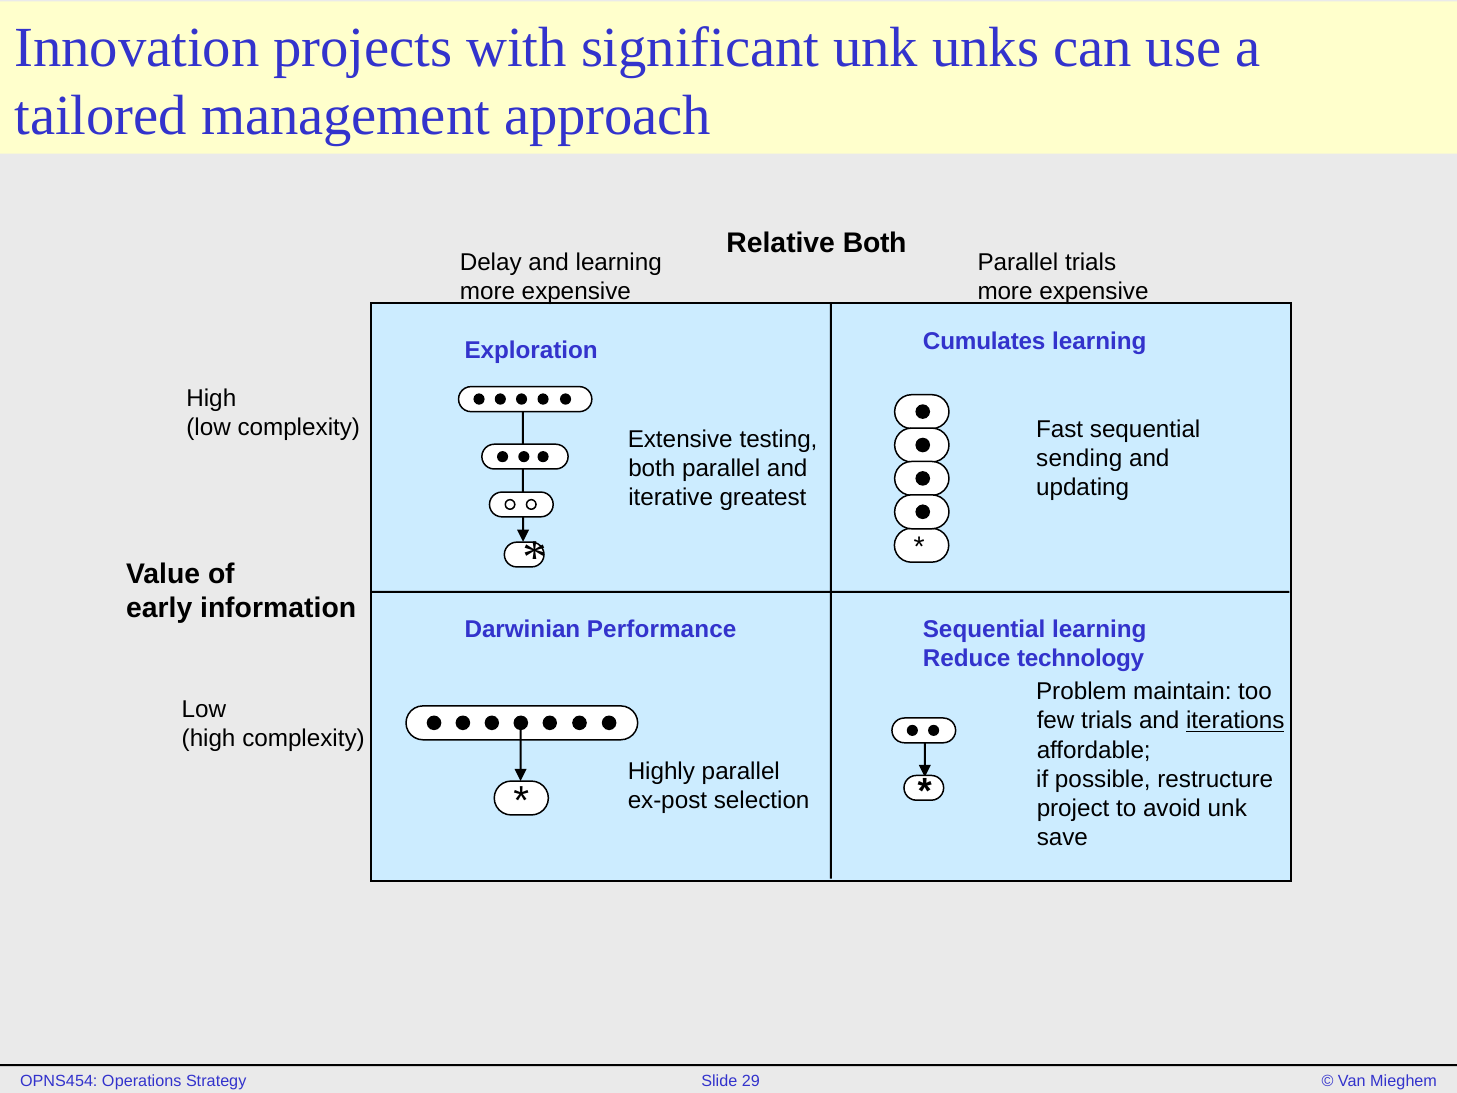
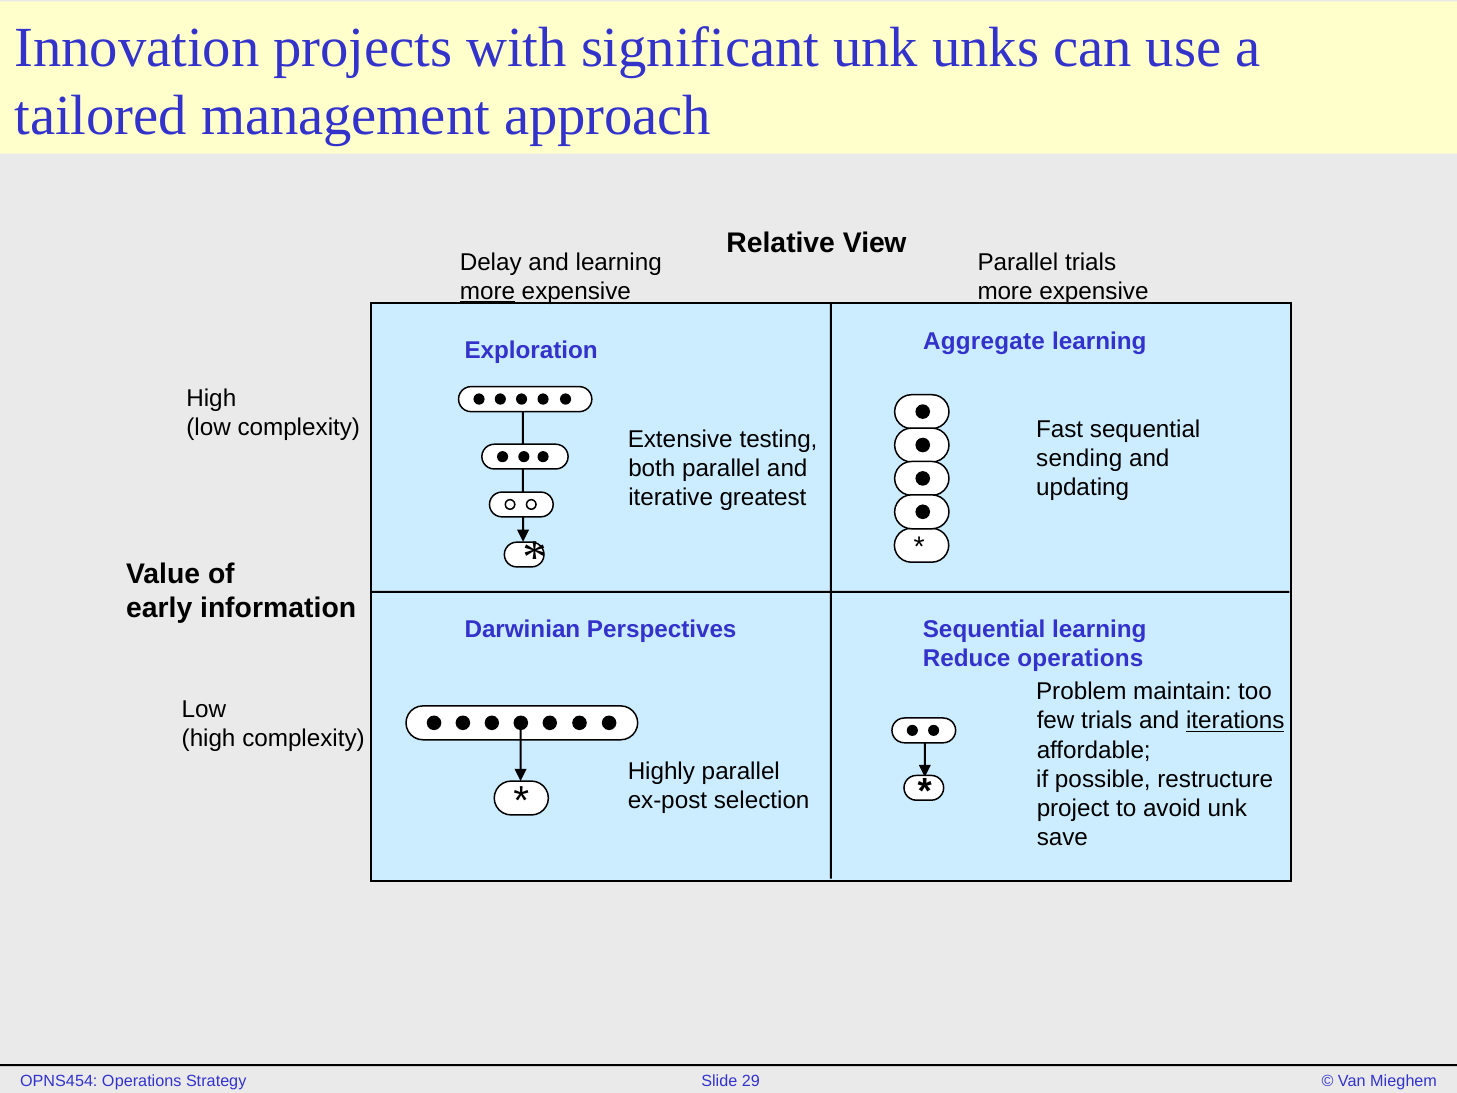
Relative Both: Both -> View (875, 243)
more underline: none -> present (487, 292)
Cumulates: Cumulates -> Aggregate (984, 341)
Performance: Performance -> Perspectives (662, 629)
Reduce technology: technology -> operations (1080, 659)
